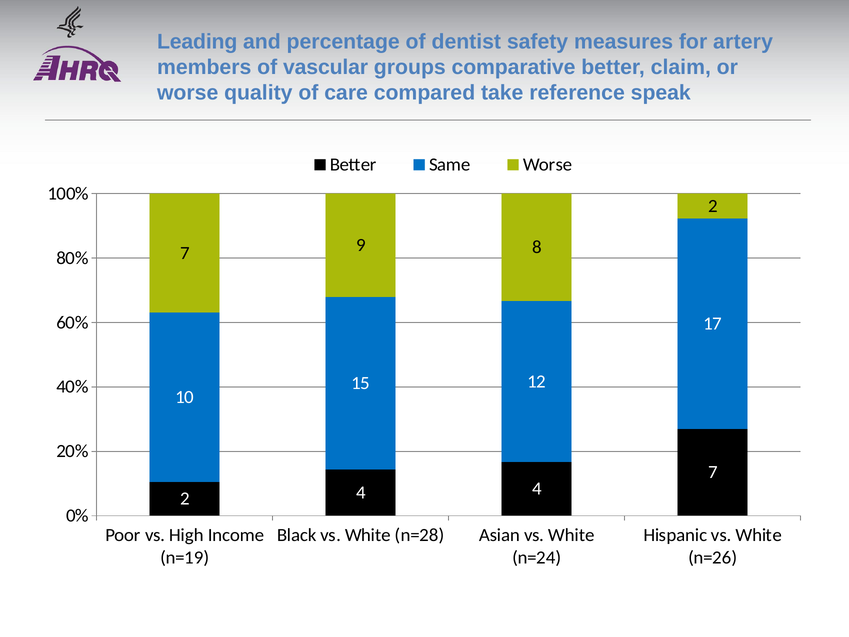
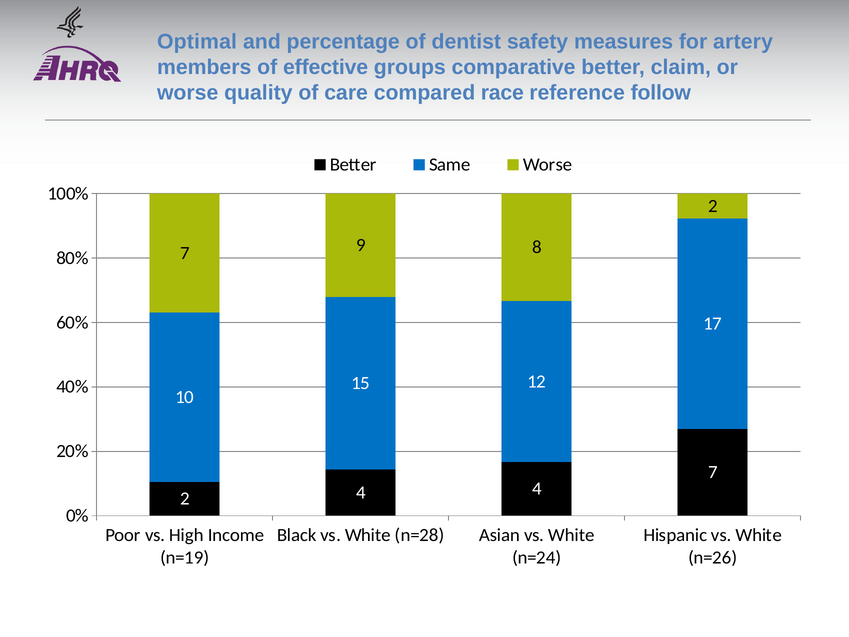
Leading: Leading -> Optimal (197, 42)
vascular: vascular -> effective (326, 67)
take: take -> race (502, 93)
speak: speak -> follow (661, 93)
